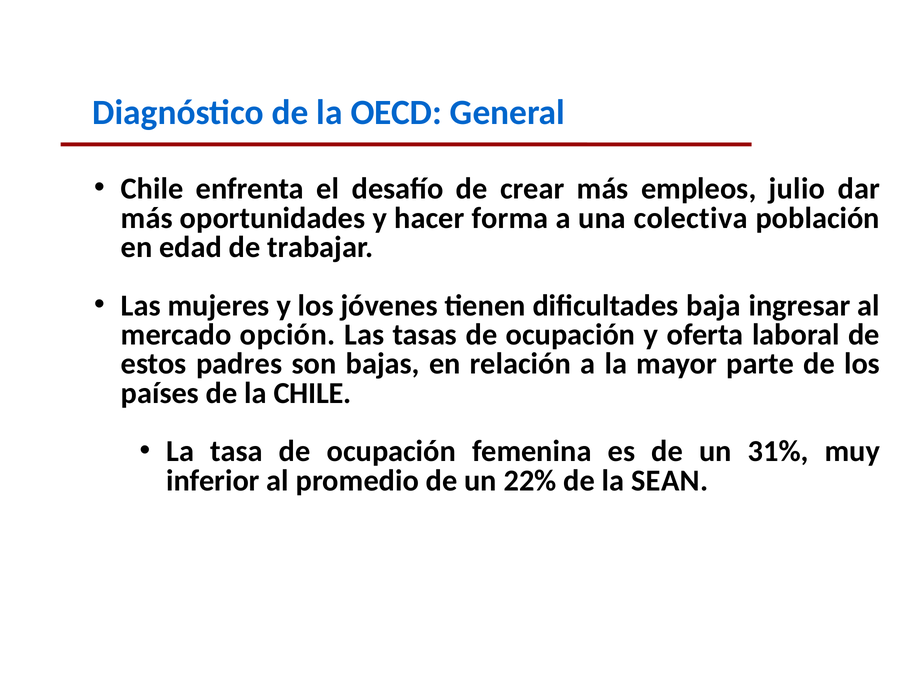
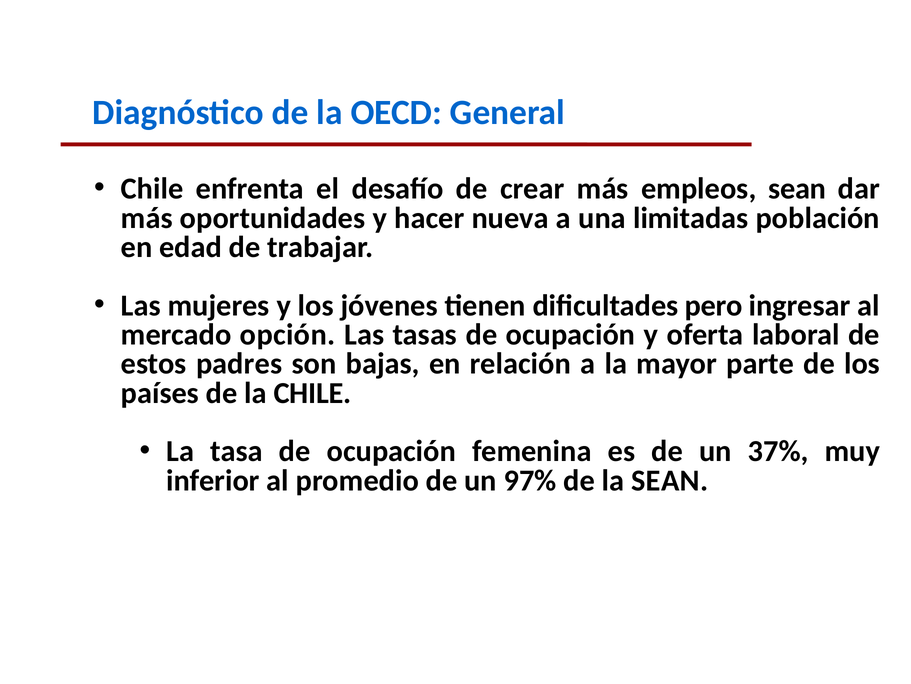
empleos julio: julio -> sean (797, 189)
forma: forma -> nueva (510, 218)
colectiva: colectiva -> limitadas (691, 218)
baja: baja -> pero (714, 305)
31%: 31% -> 37% (778, 451)
22%: 22% -> 97% (530, 480)
